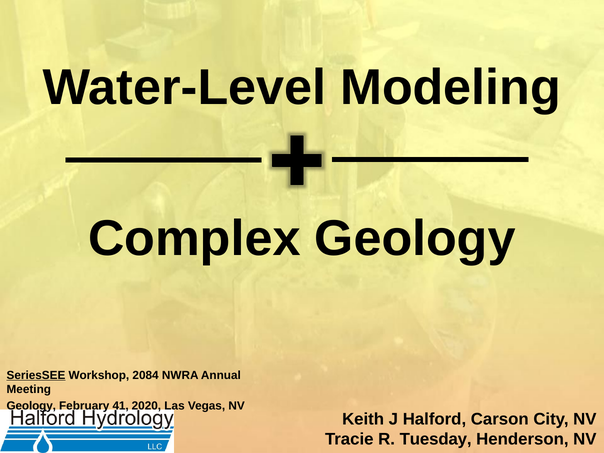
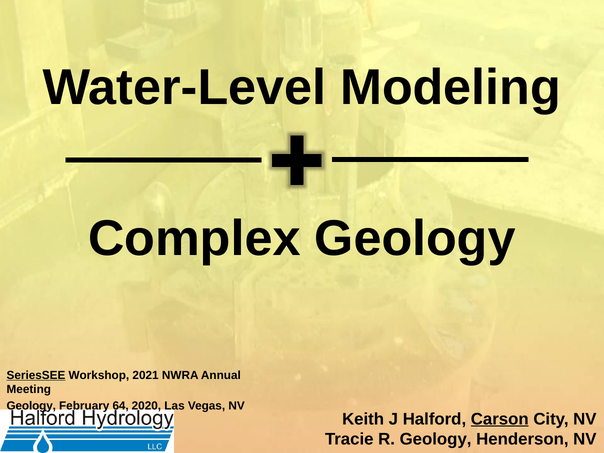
2084: 2084 -> 2021 (146, 375)
41: 41 -> 64 (121, 406)
Carson underline: none -> present (500, 419)
R Tuesday: Tuesday -> Geology (436, 439)
